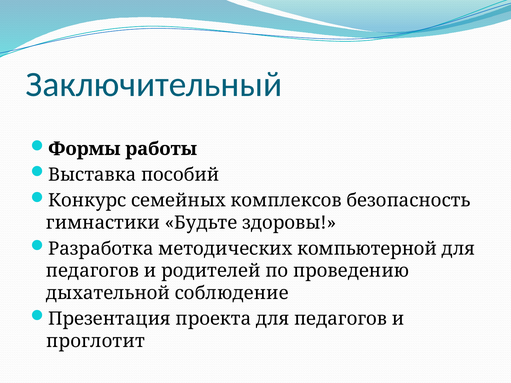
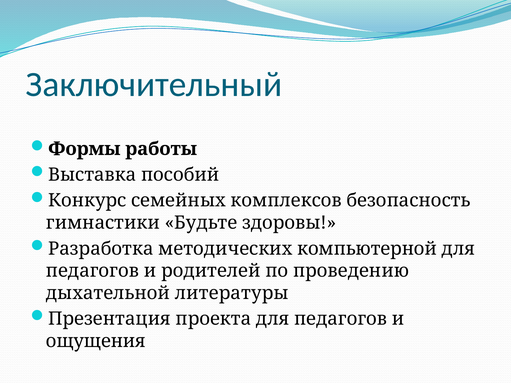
соблюдение: соблюдение -> литературы (232, 293)
проглотит: проглотит -> ощущения (96, 341)
